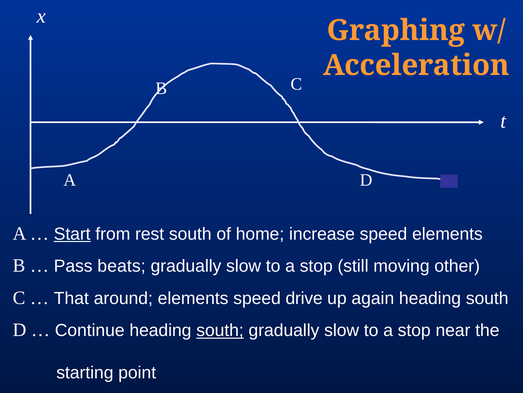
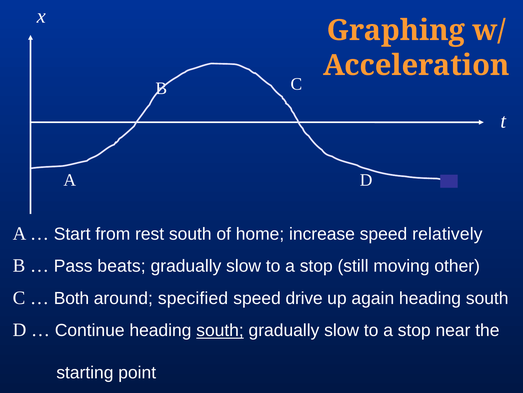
Start underline: present -> none (72, 234)
speed elements: elements -> relatively (447, 234)
That: That -> Both (71, 298)
around elements: elements -> specified (193, 298)
